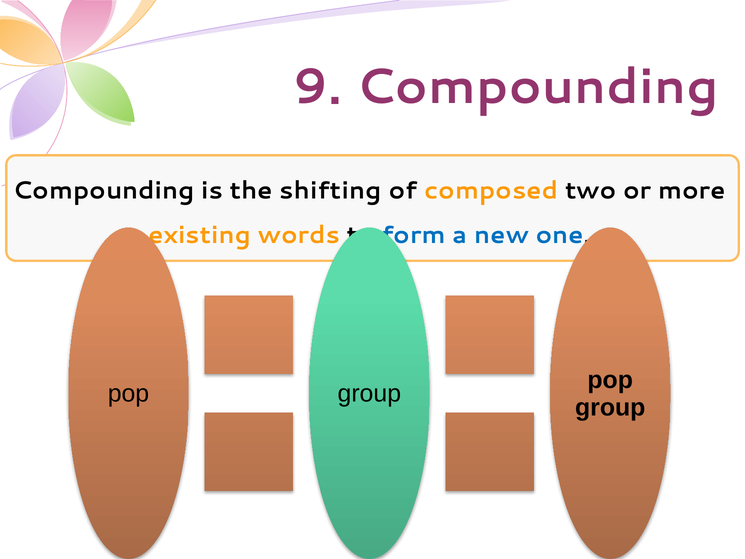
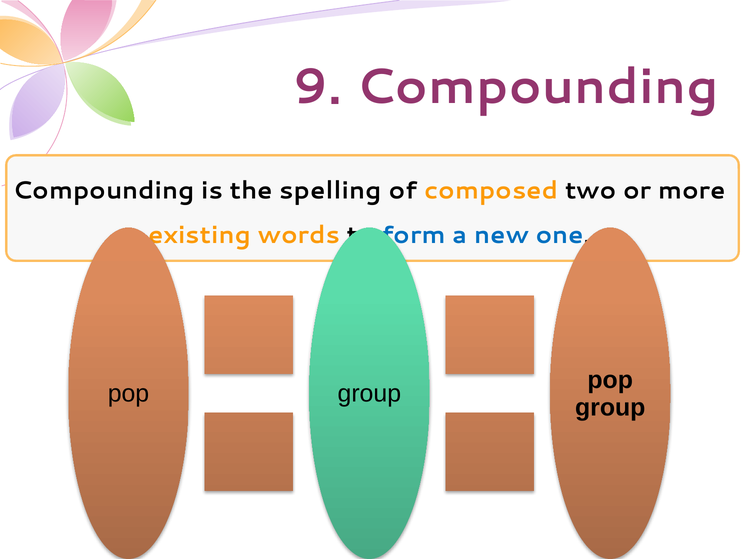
shifting: shifting -> spelling (331, 190)
